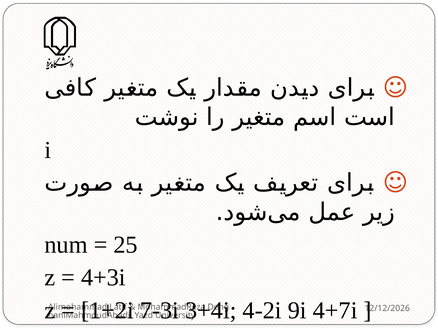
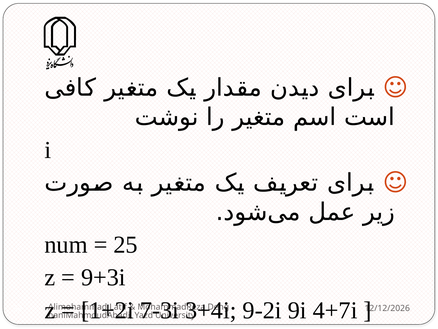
4+3i: 4+3i -> 9+3i (103, 277)
4-2i: 4-2i -> 9-2i (262, 310)
